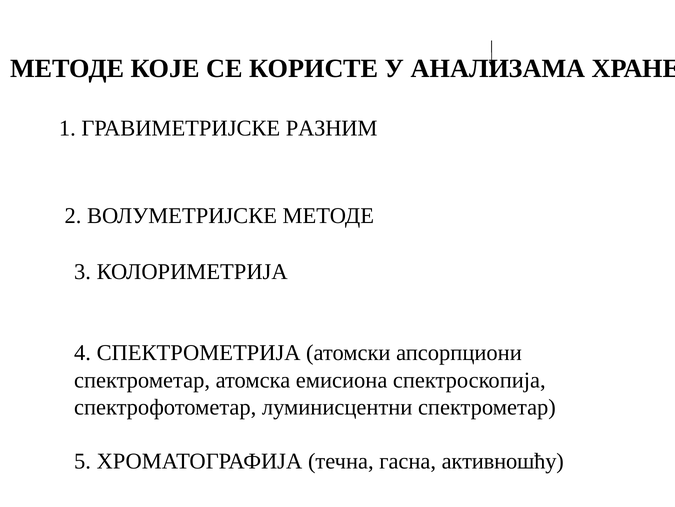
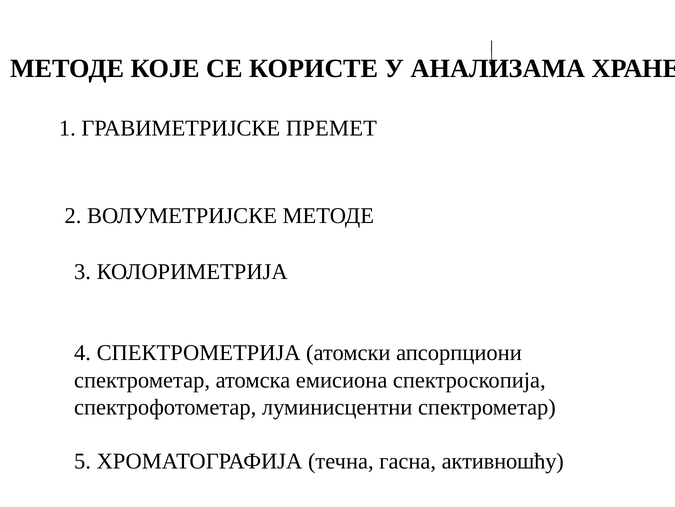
РАЗНИМ: РАЗНИМ -> ПРЕМЕТ (331, 128)
